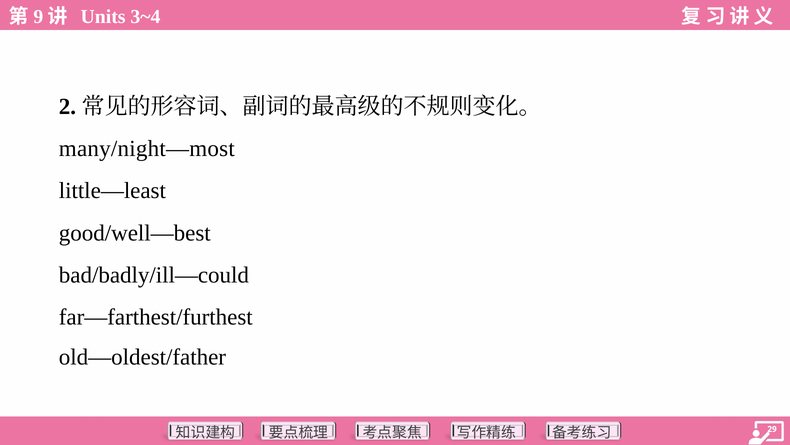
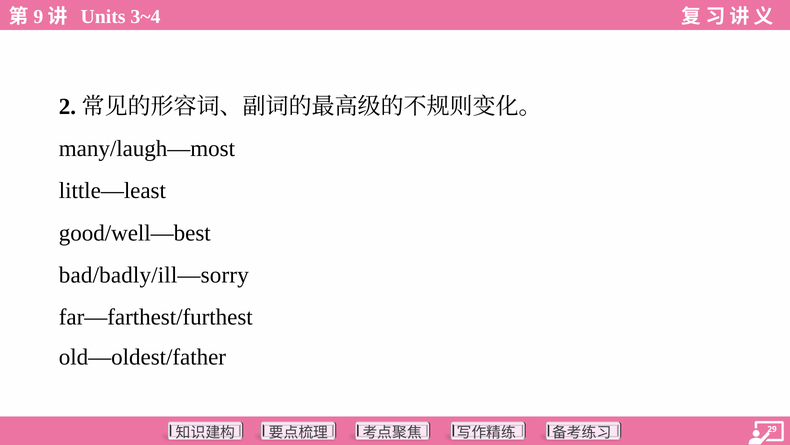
many/night—most: many/night—most -> many/laugh—most (147, 149)
bad/badly/ill—could: bad/badly/ill—could -> bad/badly/ill—sorry (154, 275)
